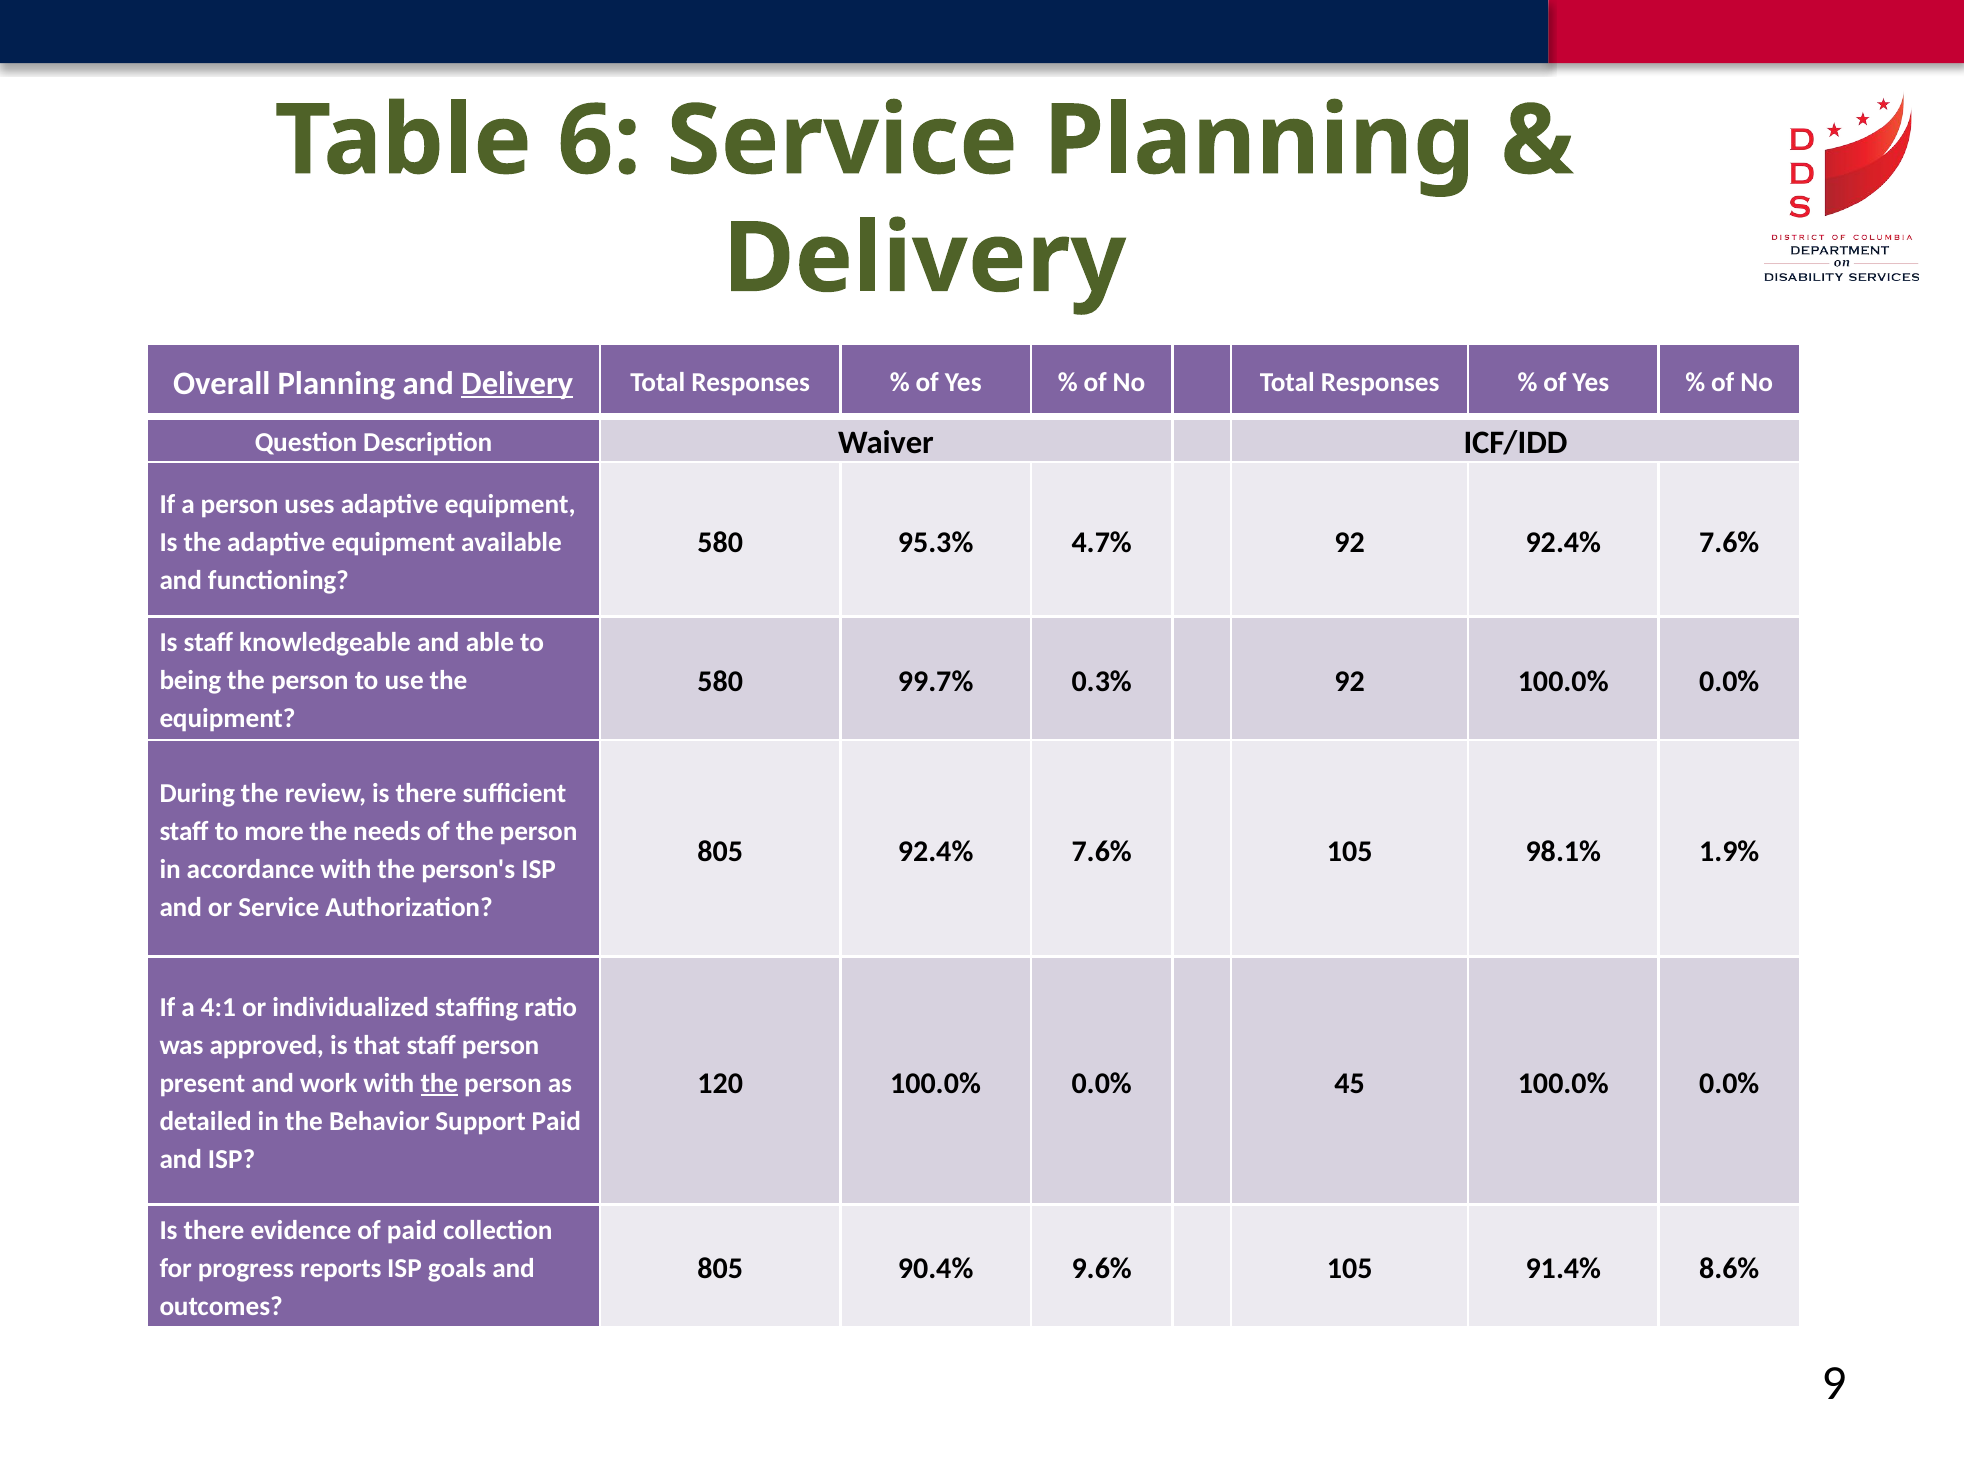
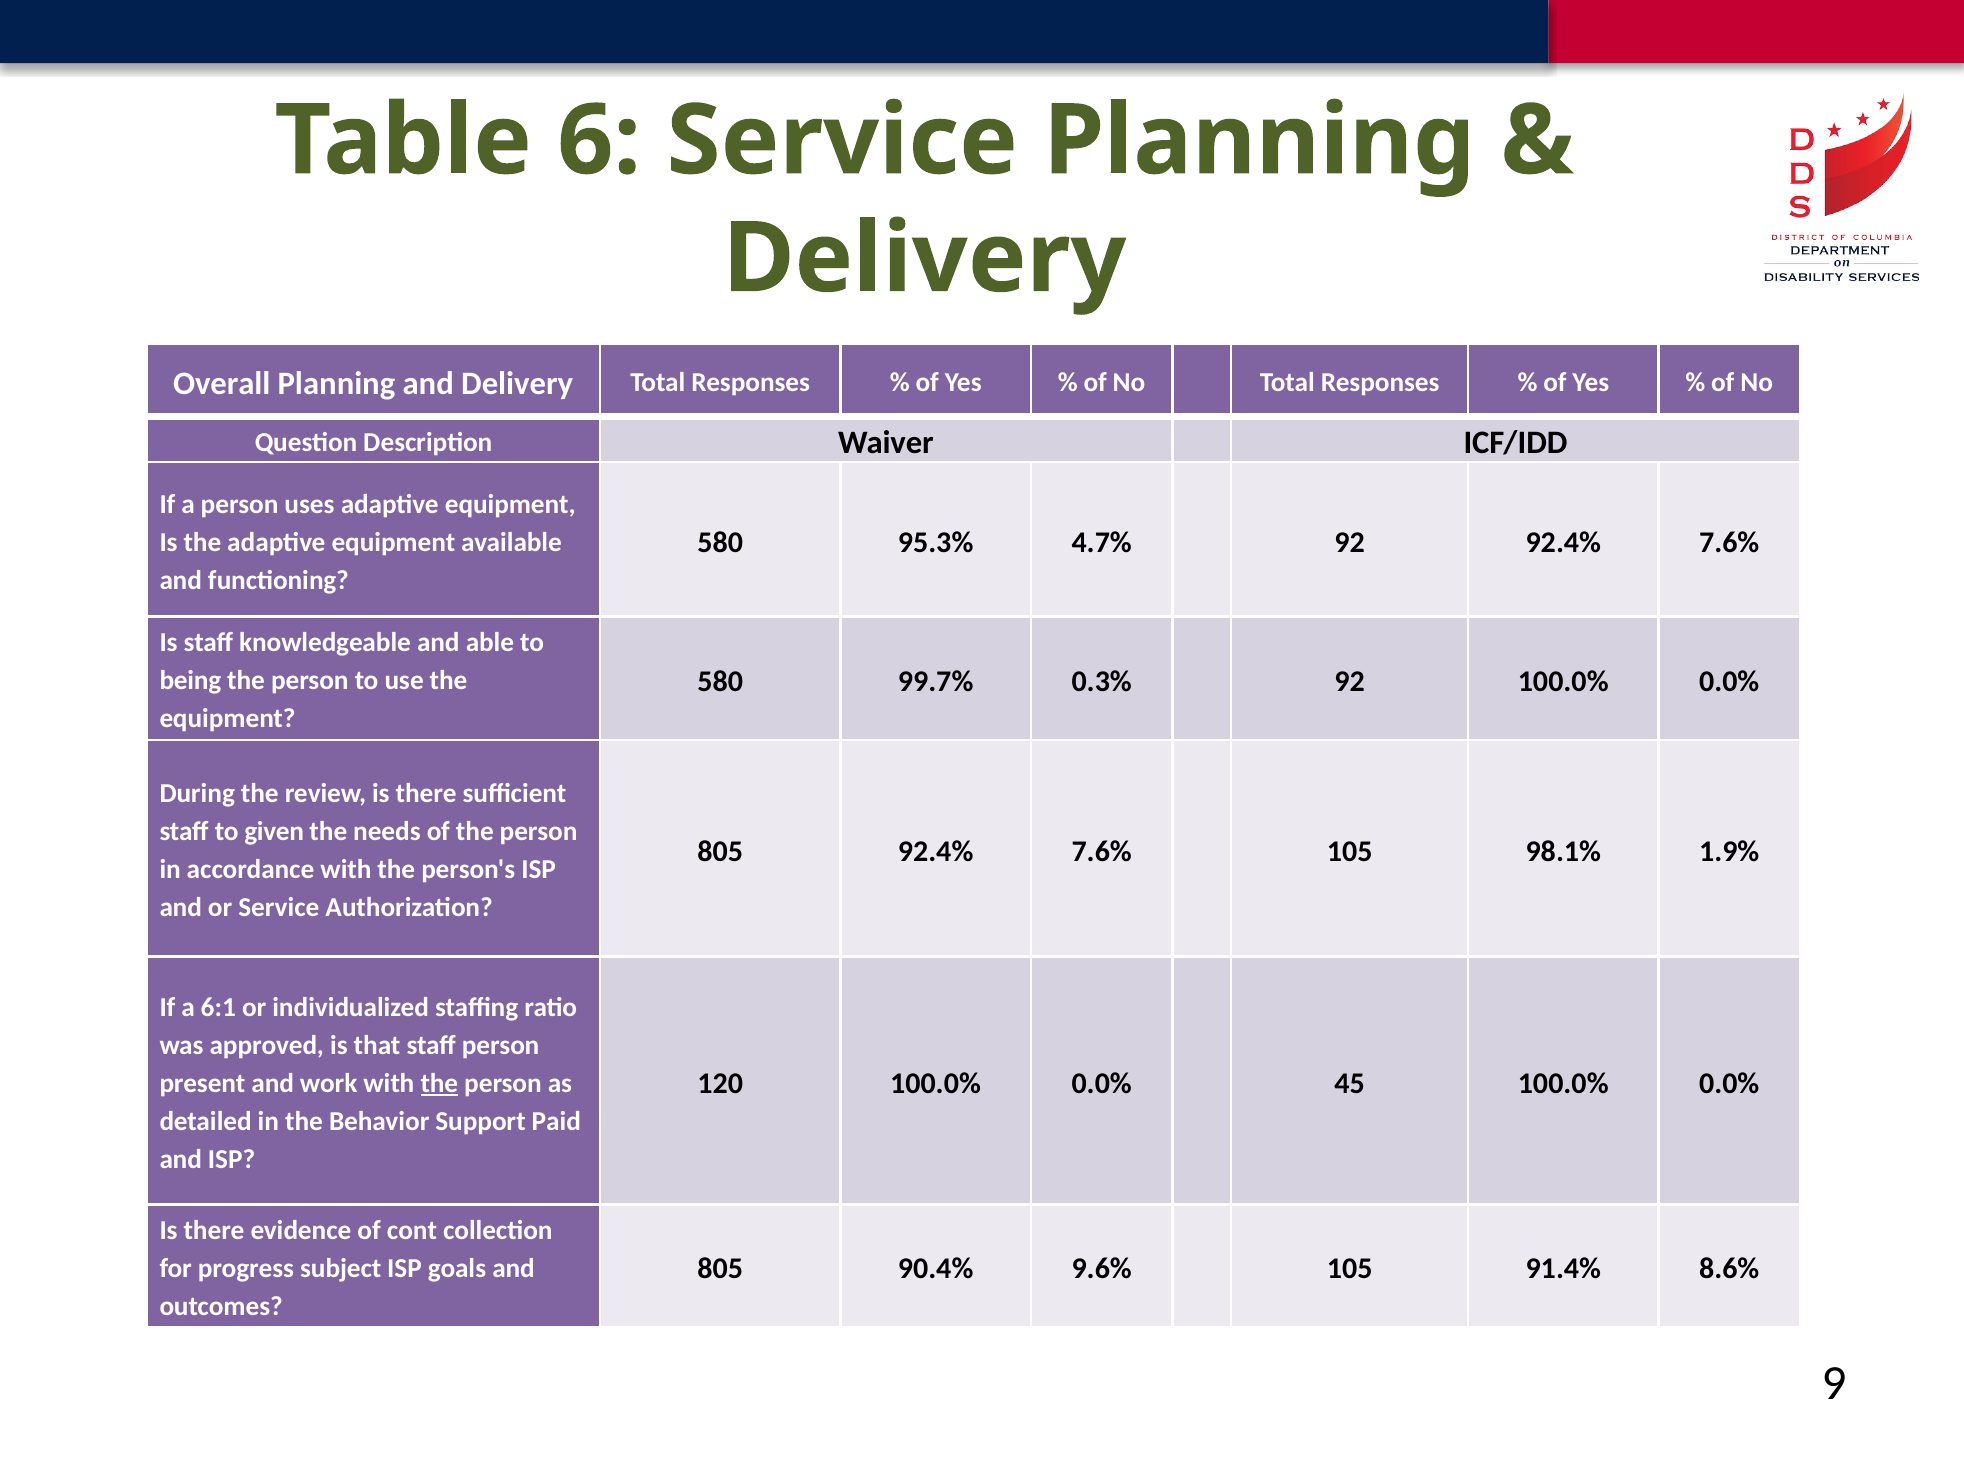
Delivery underline: present -> none (517, 383)
more: more -> given (274, 832)
4:1: 4:1 -> 6:1 (218, 1007)
of paid: paid -> cont (412, 1231)
reports: reports -> subject (341, 1269)
